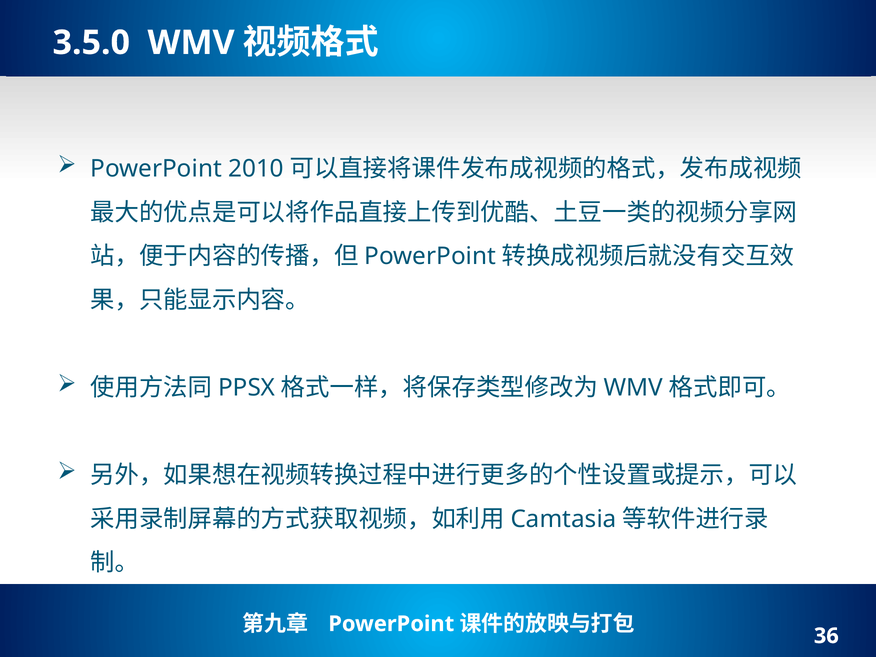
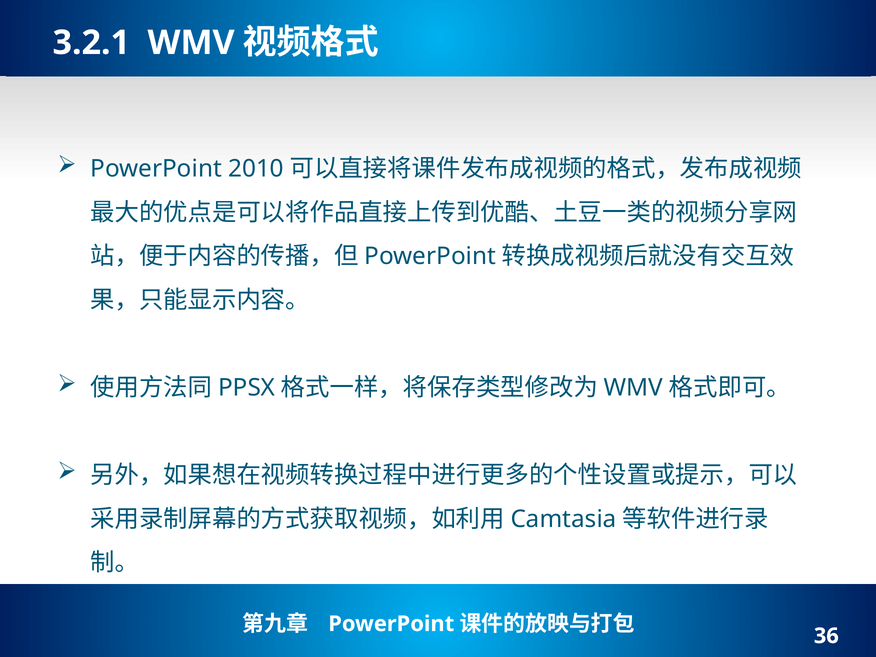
3.5.0: 3.5.0 -> 3.2.1 (91, 43)
